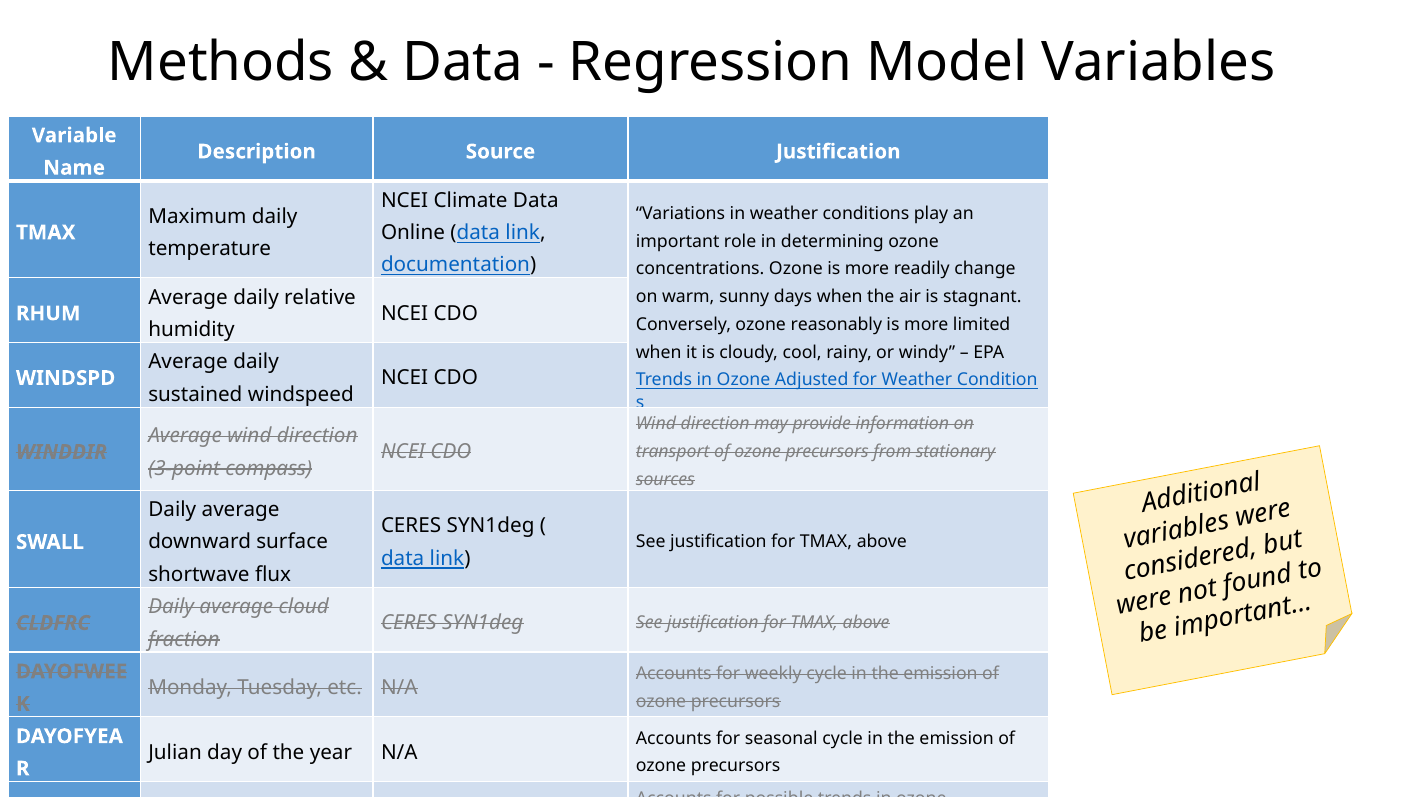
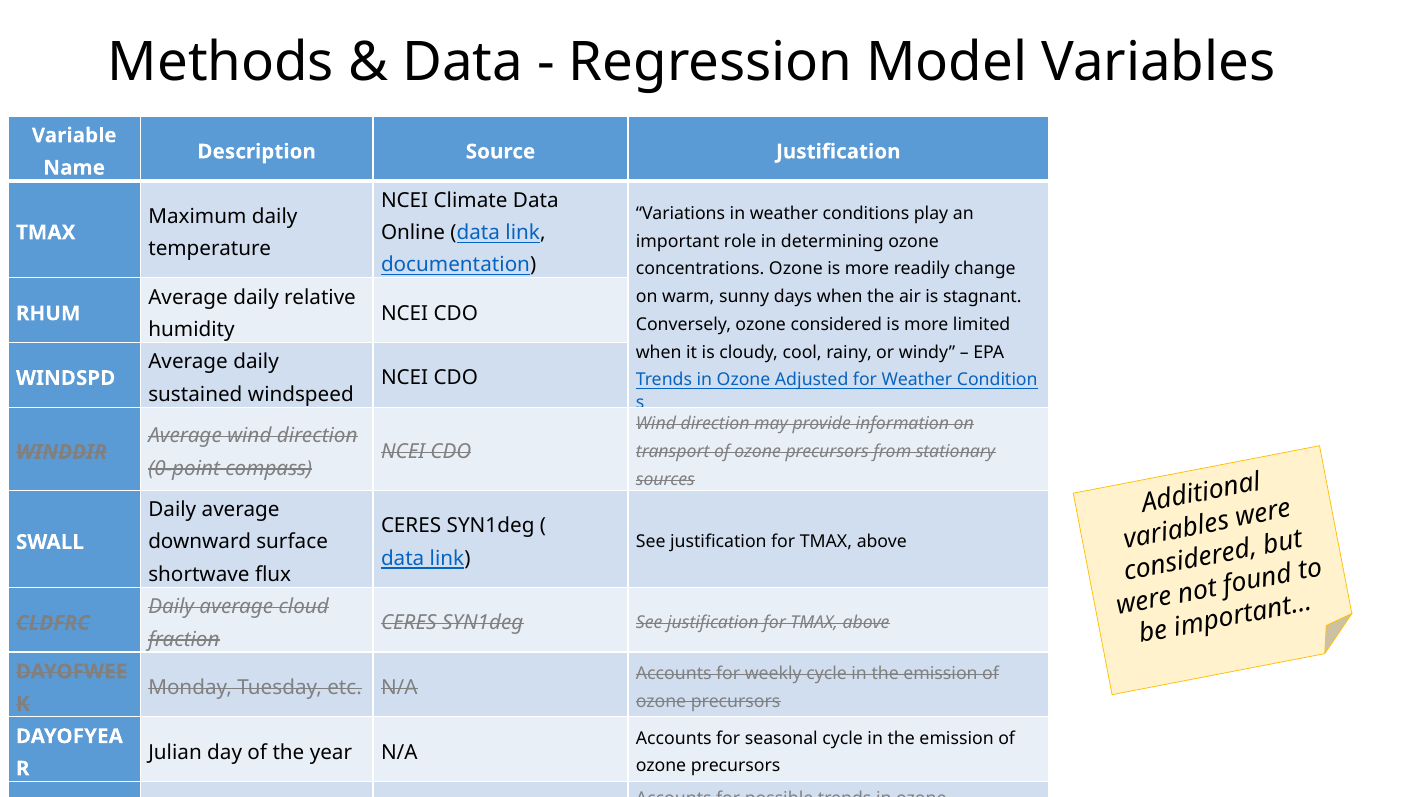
ozone reasonably: reasonably -> considered (836, 325)
3-point: 3-point -> 0-point (184, 468)
